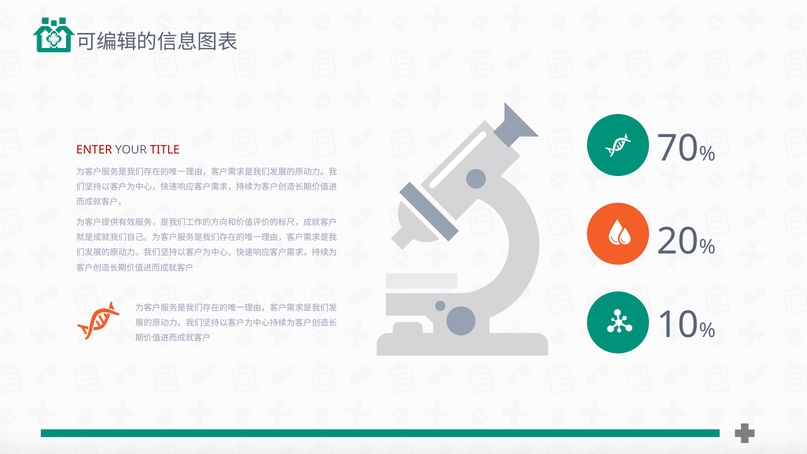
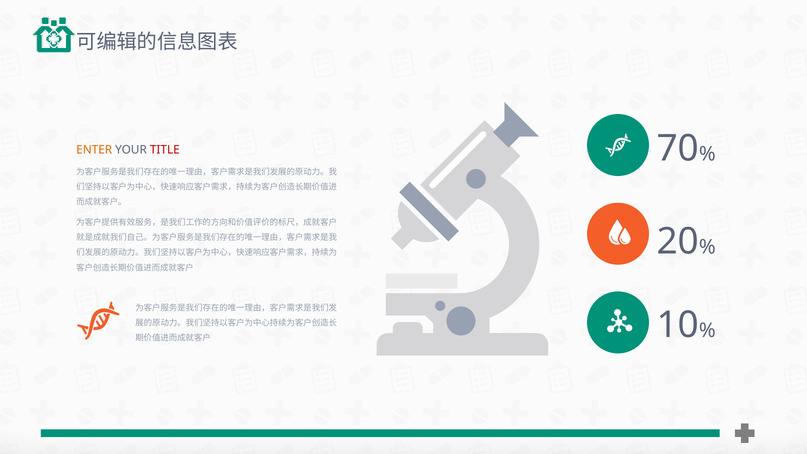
ENTER colour: red -> orange (94, 150)
